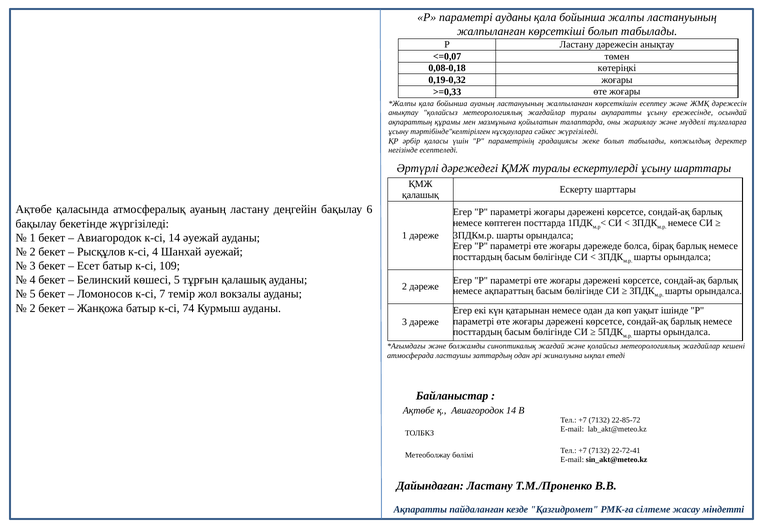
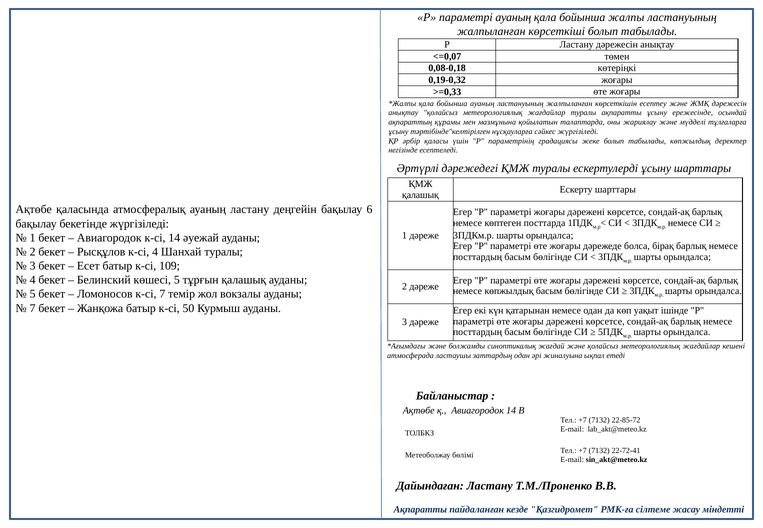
параметрі ауданы: ауданы -> ауаның (513, 17)
Шанхай әуежай: әуежай -> туралы (224, 252)
немесе ақпараттың: ақпараттың -> көпжылдық (509, 291)
2: 2 -> 7 (33, 308)
74: 74 -> 50 (188, 308)
